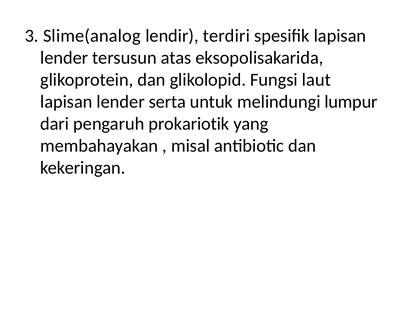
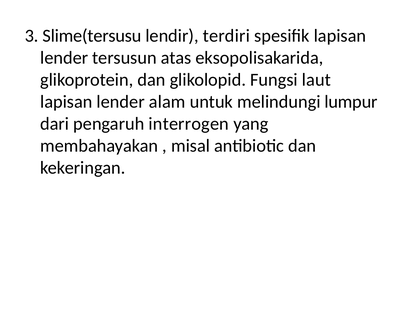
Slime(analog: Slime(analog -> Slime(tersusu (92, 36)
serta: serta -> alam (167, 102)
prokariotik: prokariotik -> interrogen (189, 124)
